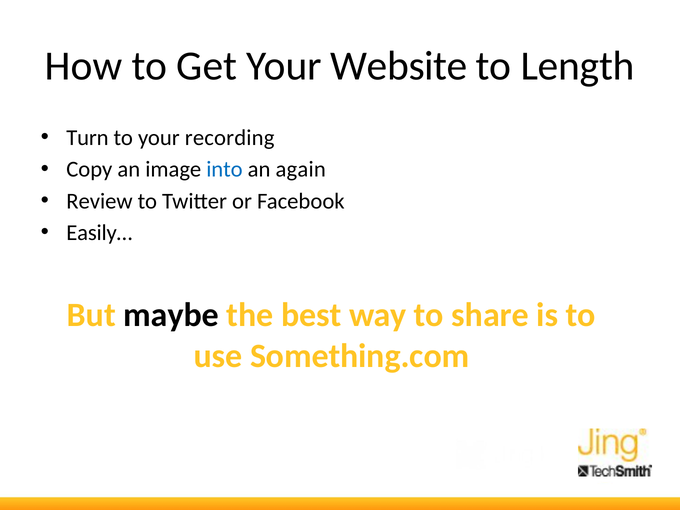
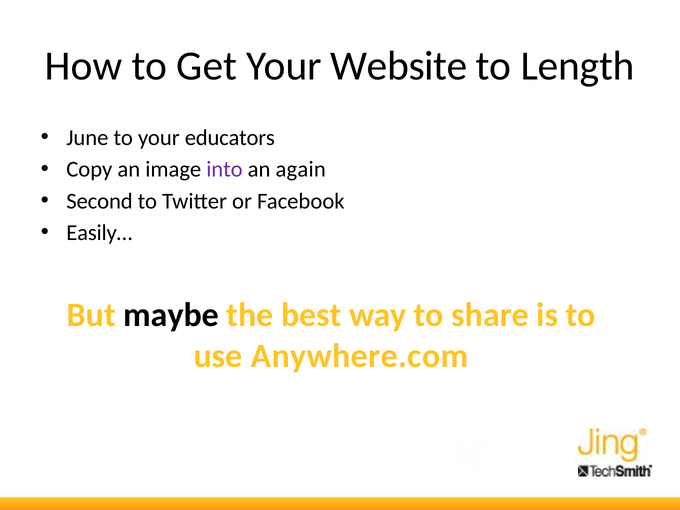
Turn: Turn -> June (87, 138)
recording: recording -> educators (230, 138)
into colour: blue -> purple (224, 169)
Review: Review -> Second (100, 201)
Something.com: Something.com -> Anywhere.com (359, 356)
